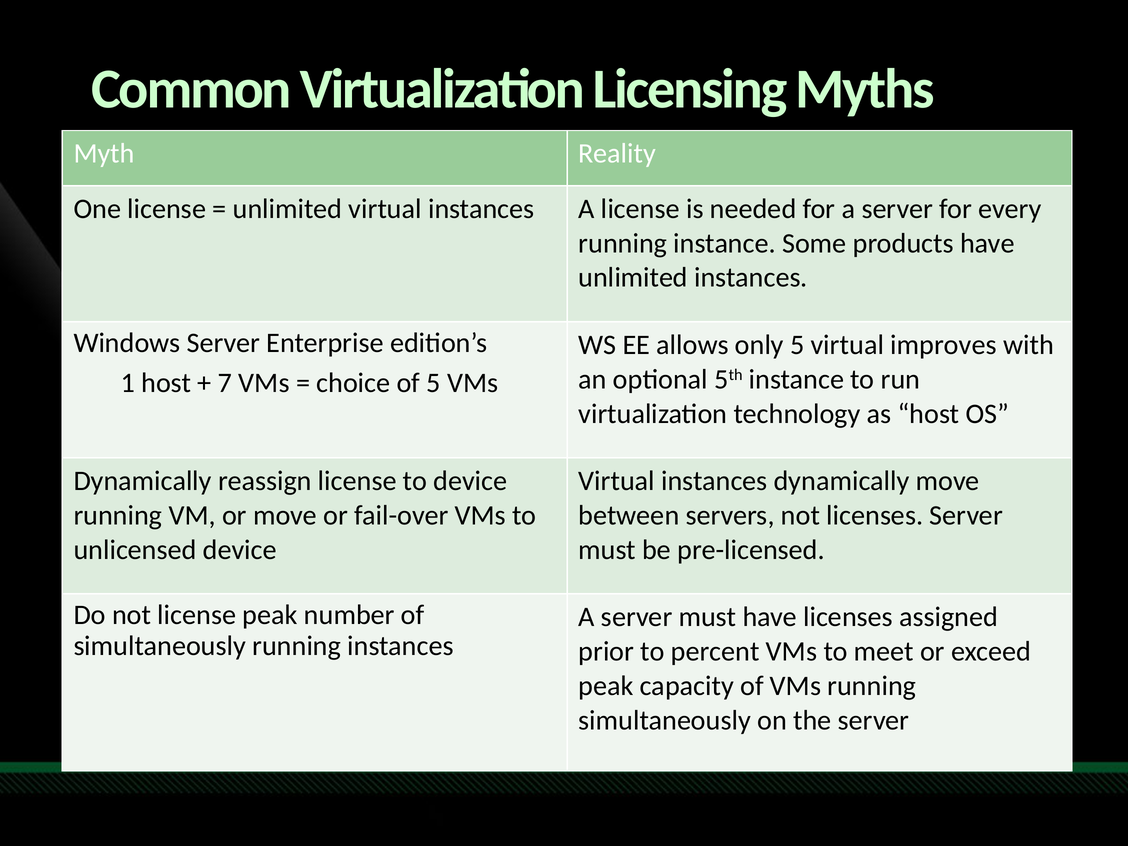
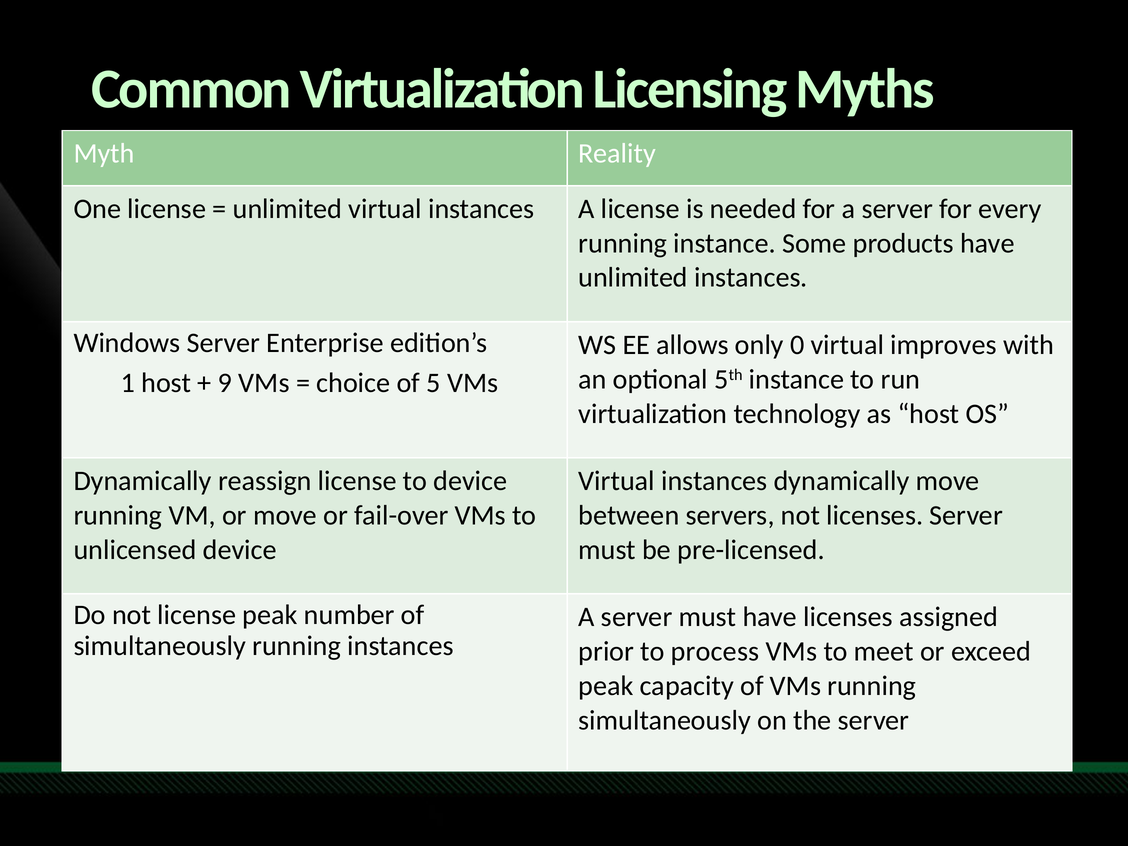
only 5: 5 -> 0 (797, 345)
7: 7 -> 9 (225, 383)
percent: percent -> process (715, 651)
